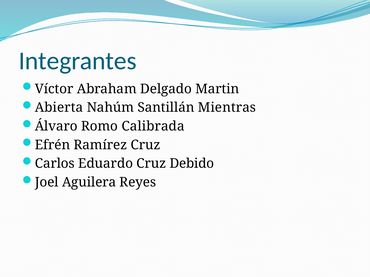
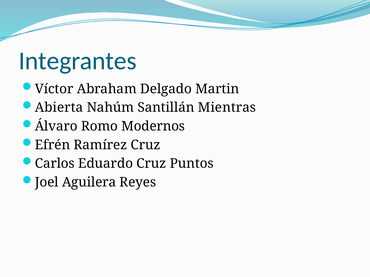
Calibrada: Calibrada -> Modernos (153, 126)
Debido: Debido -> Puntos (192, 164)
